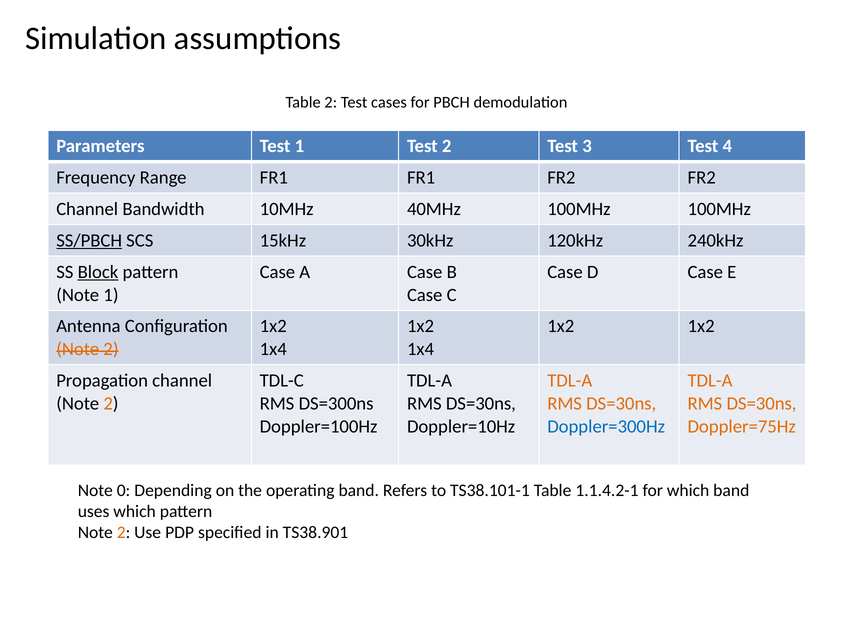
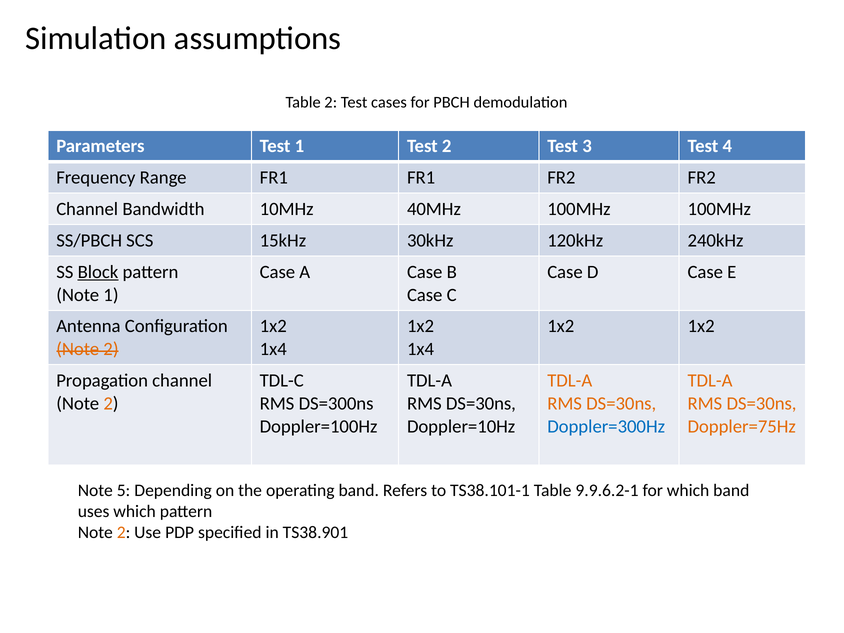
SS/PBCH underline: present -> none (89, 241)
0: 0 -> 5 (124, 490)
1.1.4.2-1: 1.1.4.2-1 -> 9.9.6.2-1 (607, 490)
